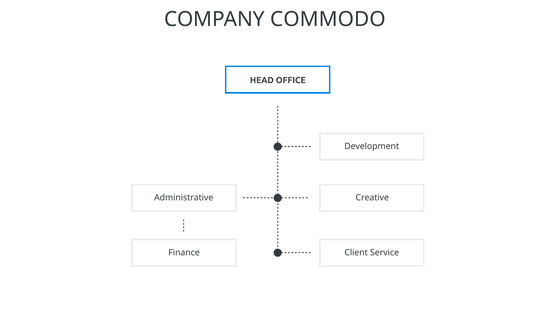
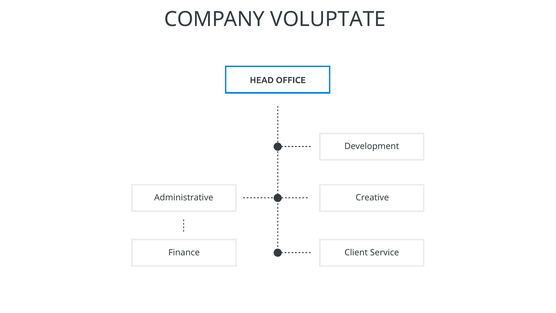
COMMODO: COMMODO -> VOLUPTATE (328, 19)
